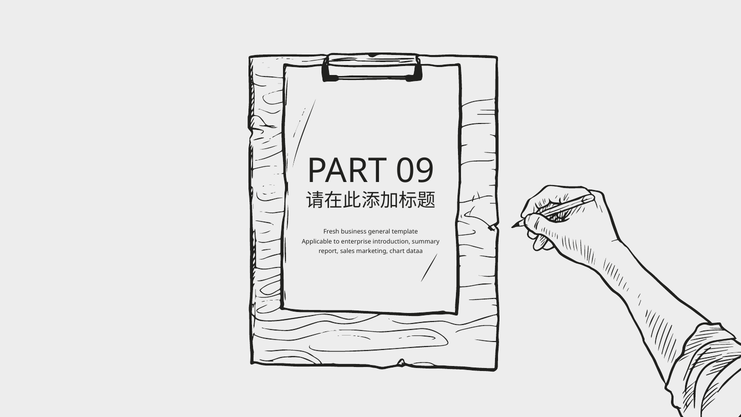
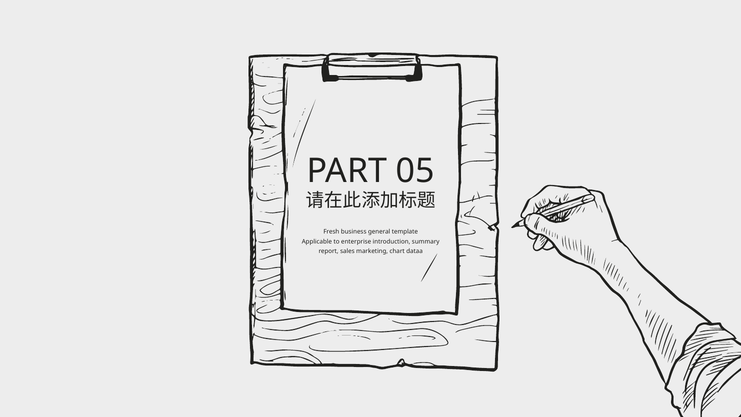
09: 09 -> 05 (415, 171)
